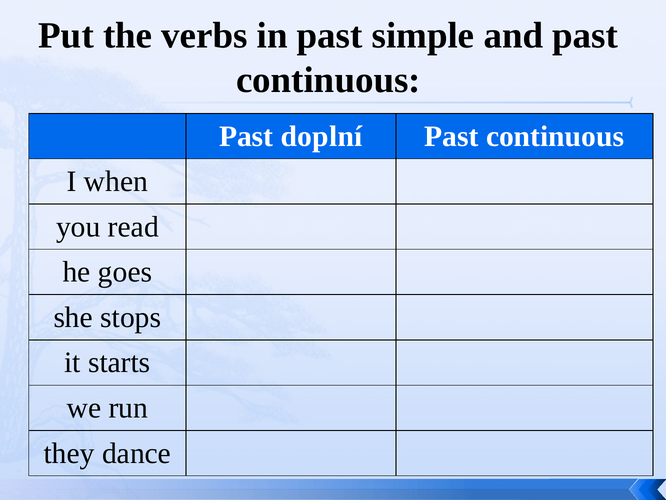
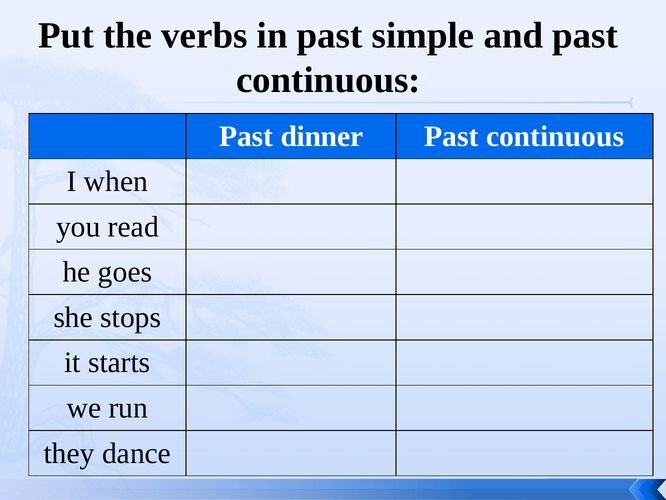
doplní: doplní -> dinner (322, 136)
